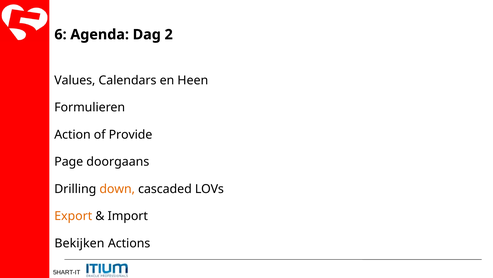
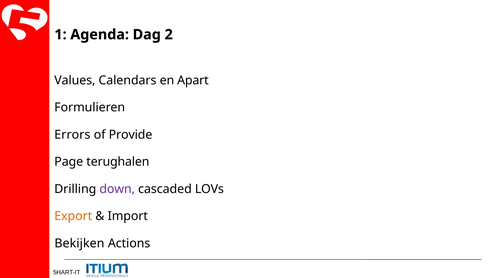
6: 6 -> 1 (60, 34)
Heen: Heen -> Apart (193, 80)
Action: Action -> Errors (72, 134)
doorgaans: doorgaans -> terughalen (118, 161)
down colour: orange -> purple (117, 189)
